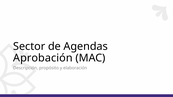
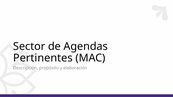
Aprobación: Aprobación -> Pertinentes (43, 58)
